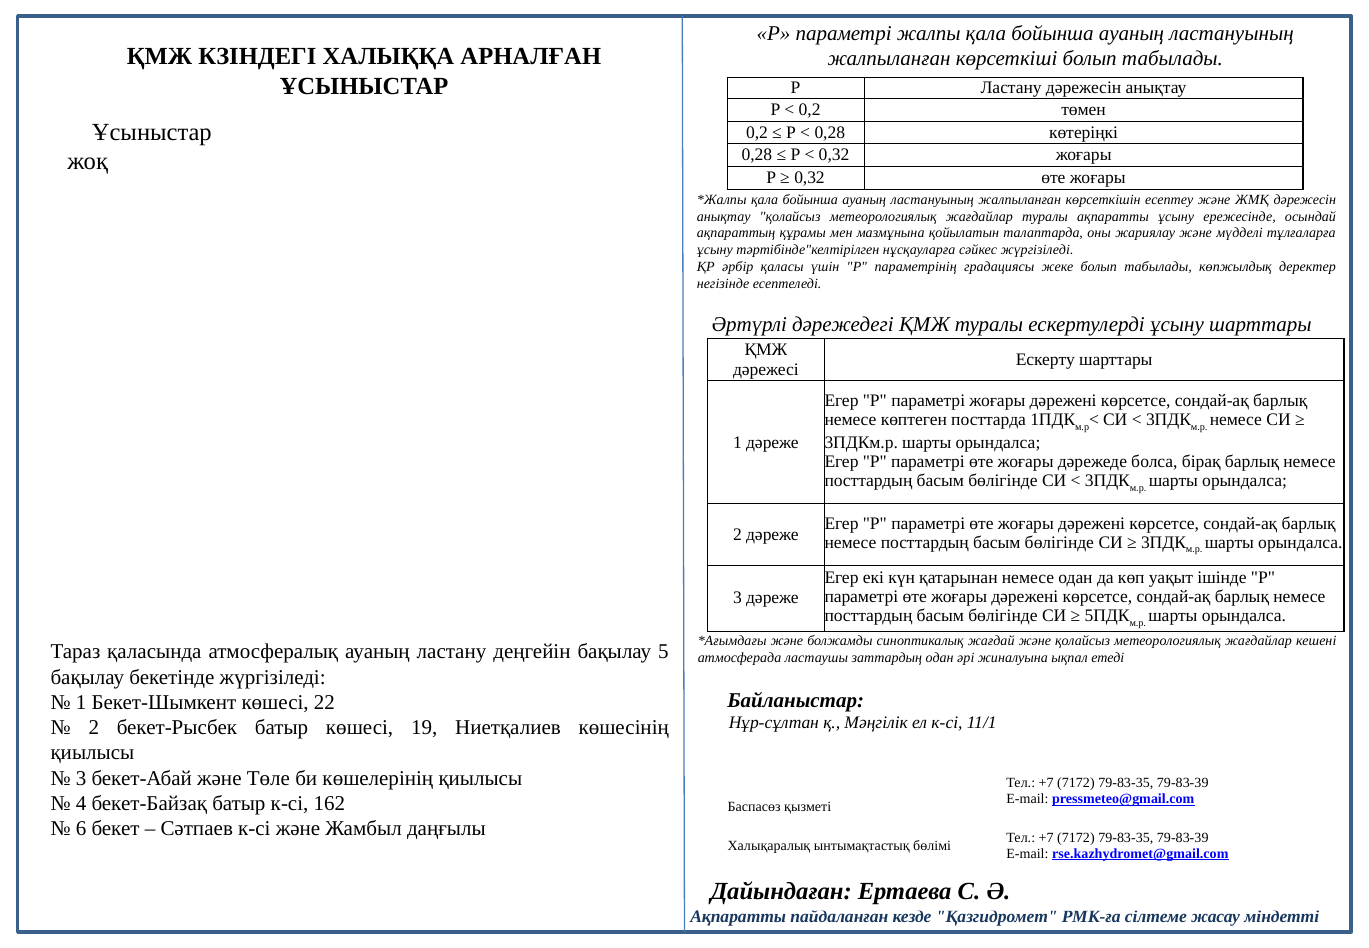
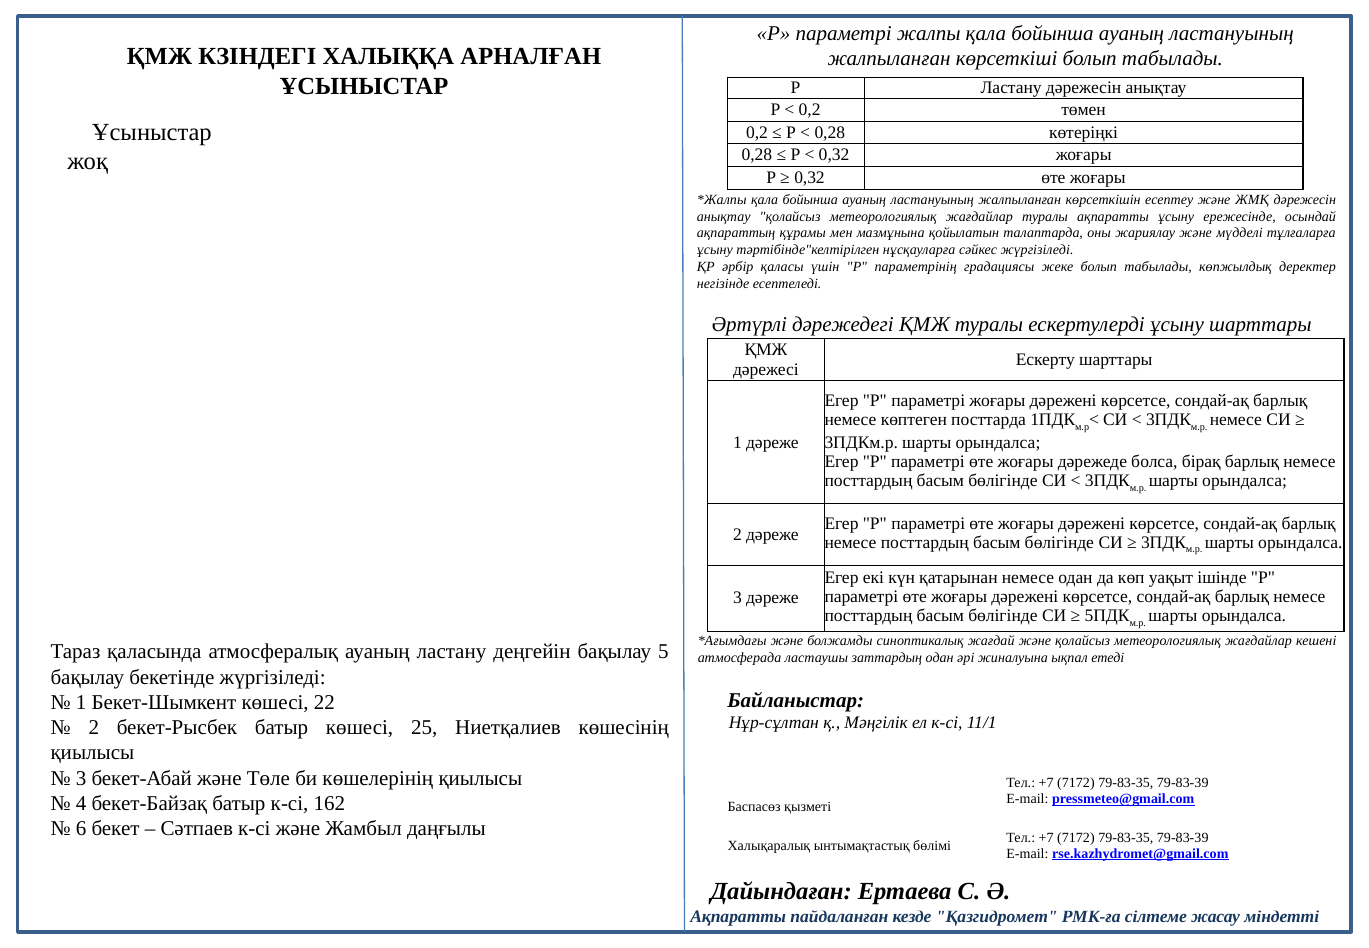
19: 19 -> 25 (424, 728)
